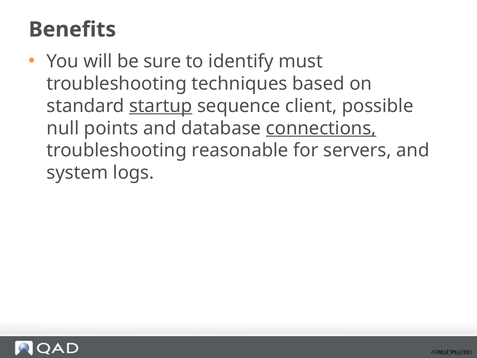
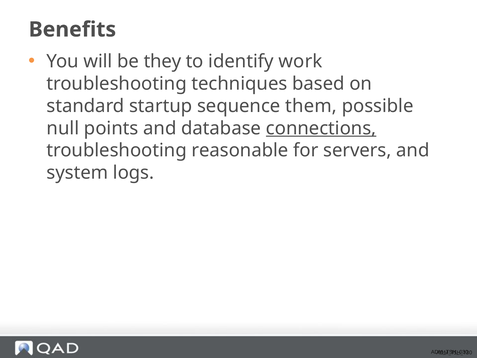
sure: sure -> they (162, 61)
must: must -> work (301, 61)
startup underline: present -> none (161, 106)
client: client -> them (311, 106)
